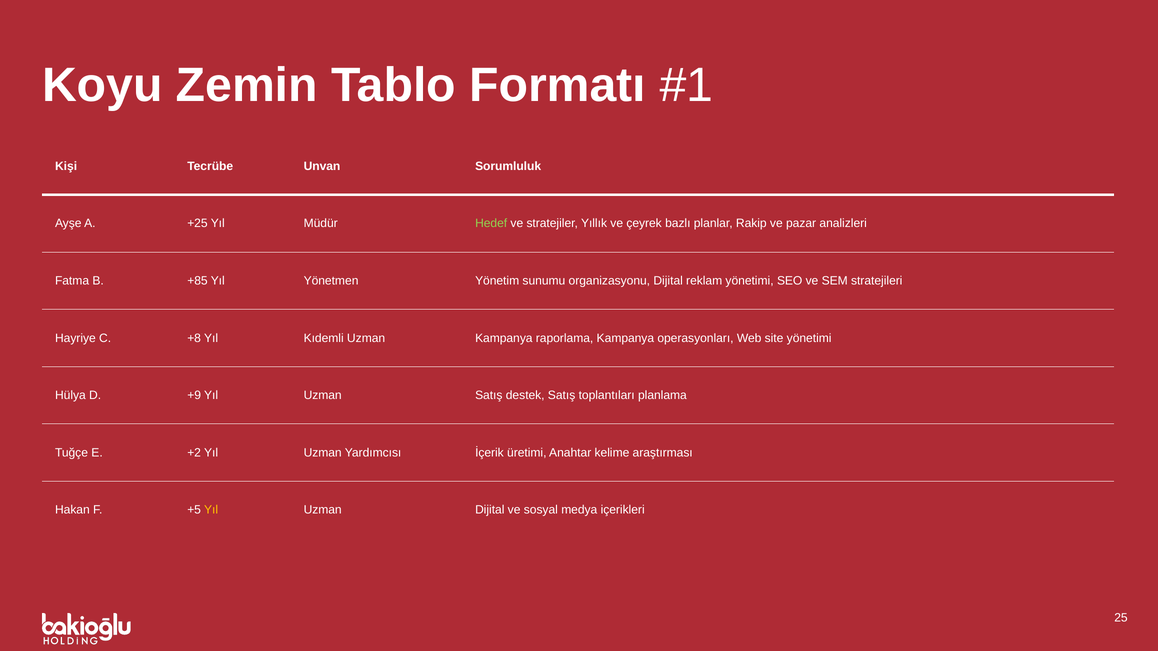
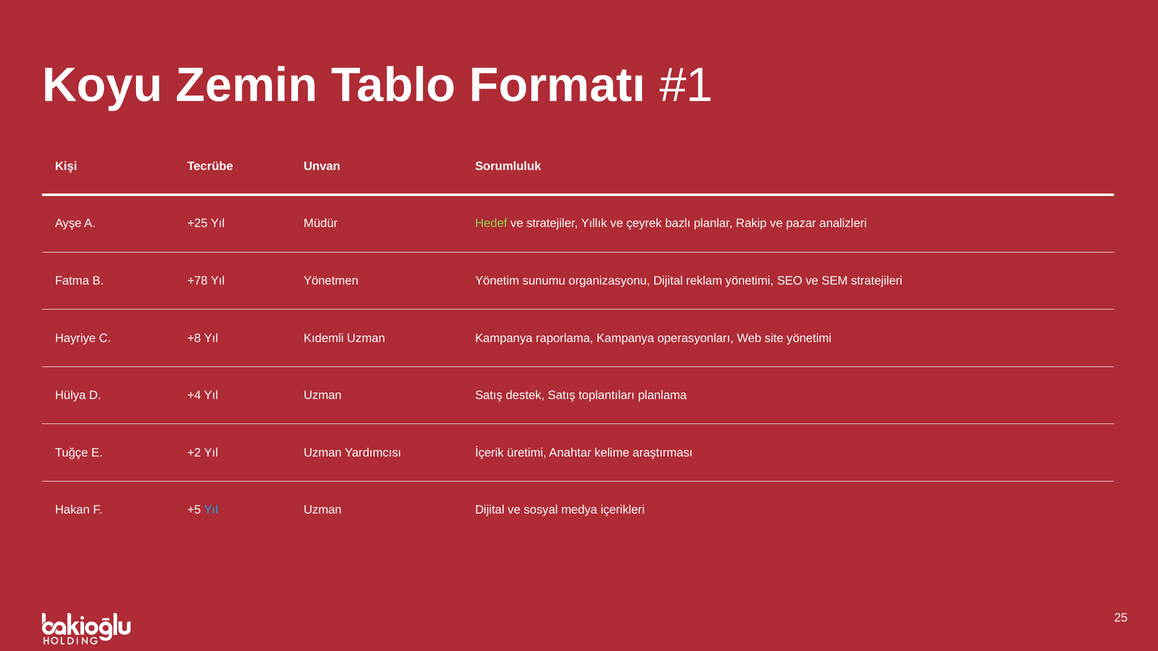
+85: +85 -> +78 (197, 281)
+9: +9 -> +4 (194, 396)
Yıl colour: yellow -> light blue (211, 510)
